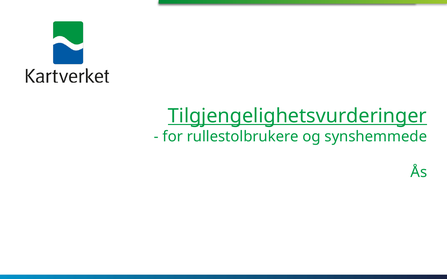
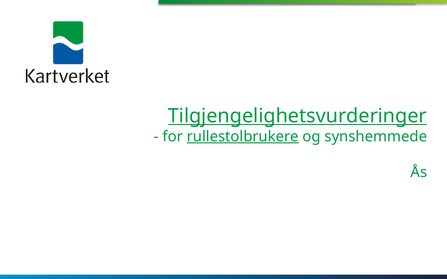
rullestolbrukere underline: none -> present (243, 137)
